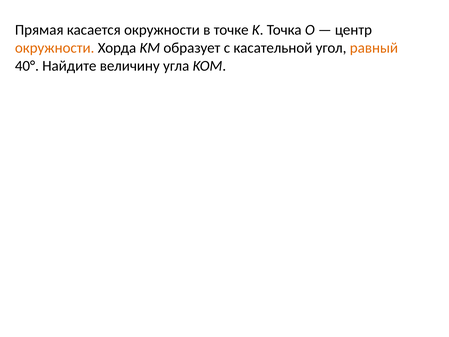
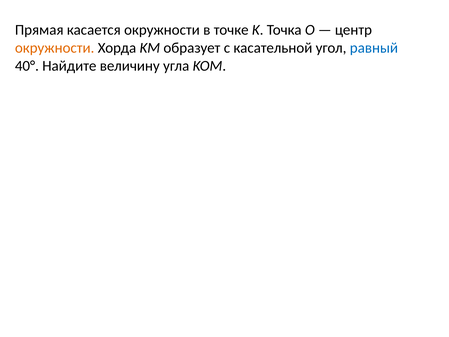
равный colour: orange -> blue (374, 48)
